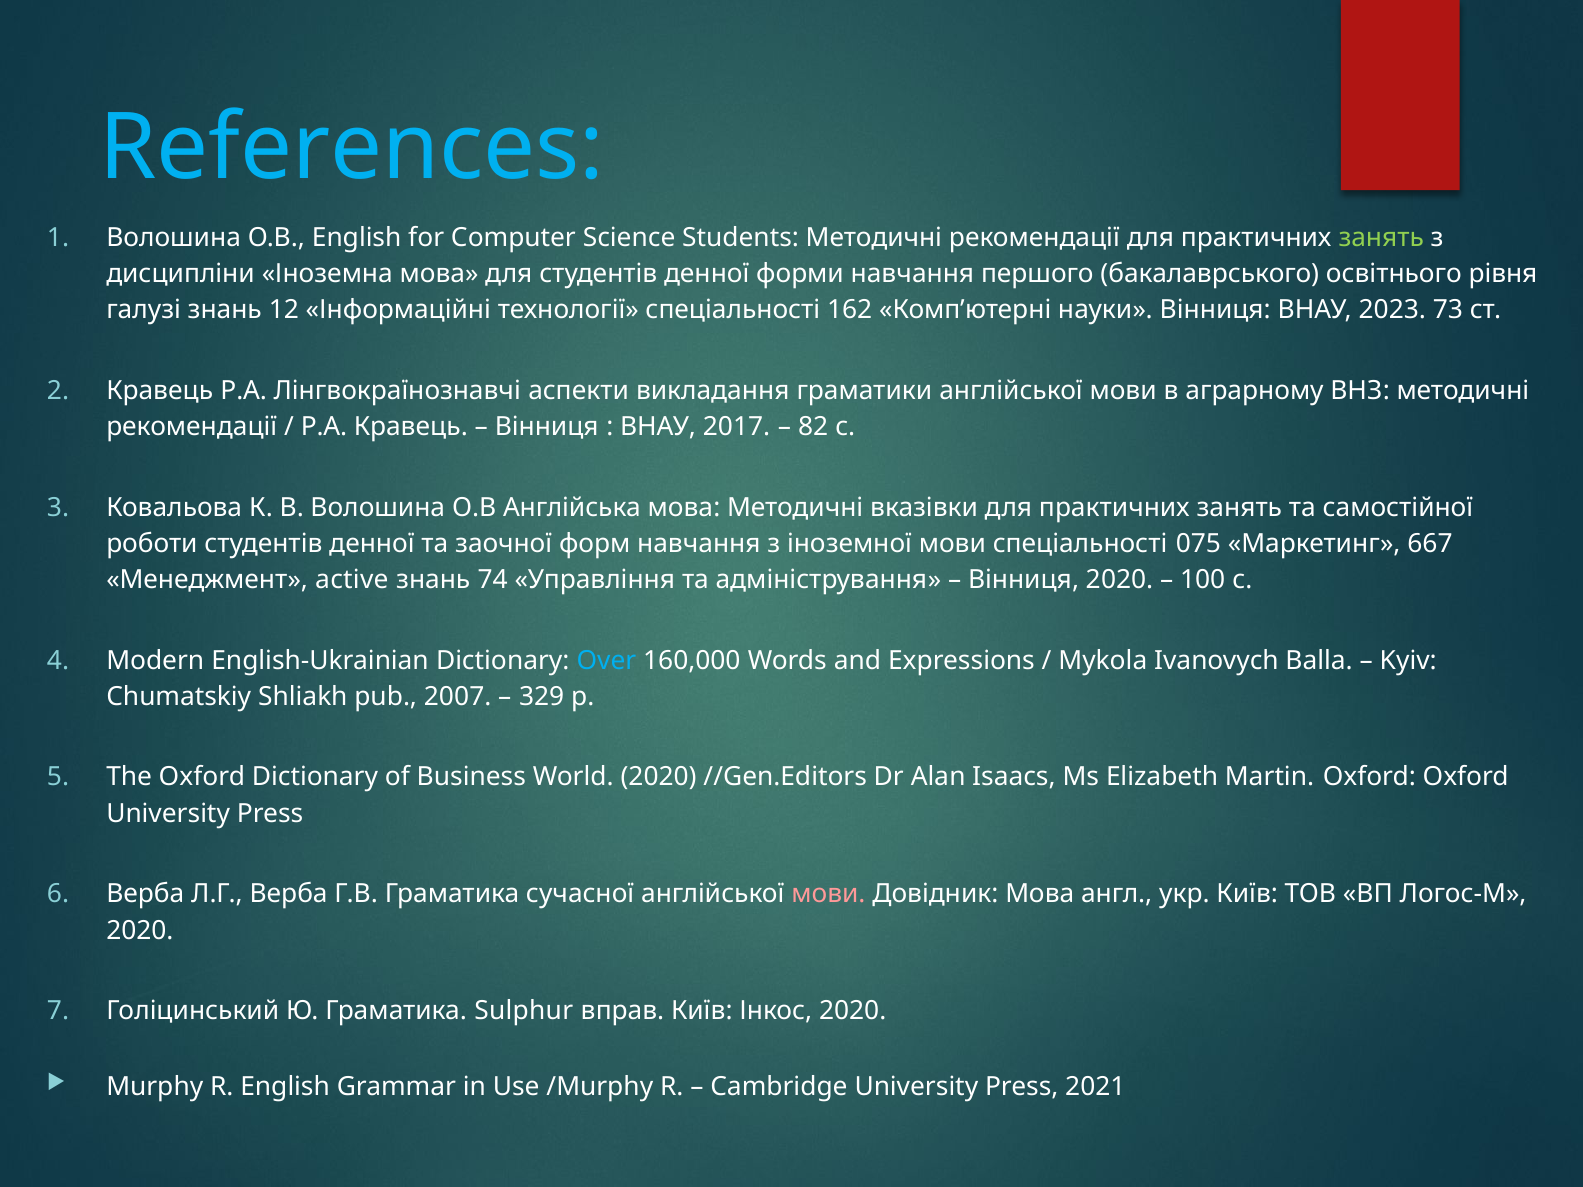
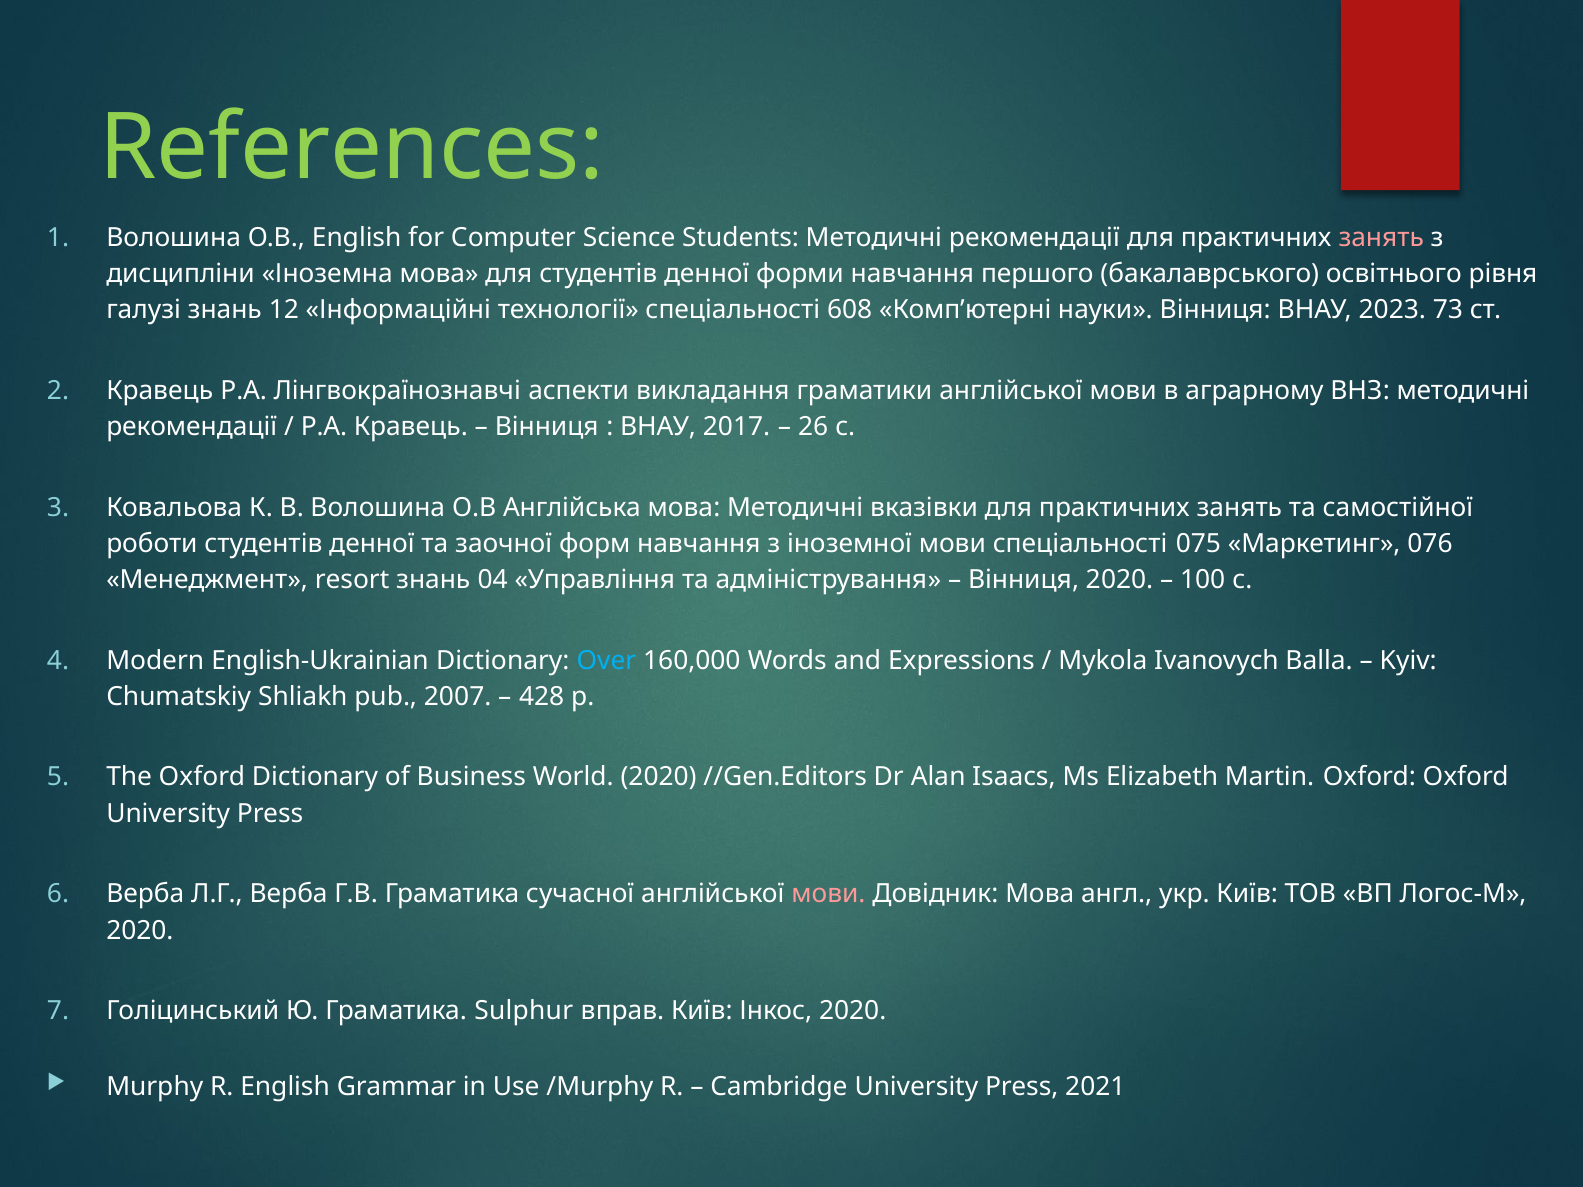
References colour: light blue -> light green (352, 148)
занять colour: light green -> pink (1381, 237)
162: 162 -> 608 (850, 310)
82: 82 -> 26 (813, 427)
667: 667 -> 076 (1430, 544)
active: active -> resort (352, 580)
74: 74 -> 04 (493, 580)
329: 329 -> 428 (542, 697)
